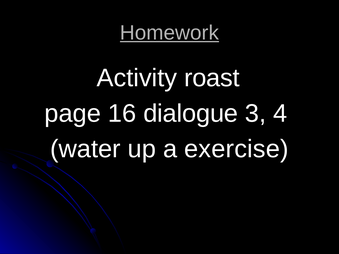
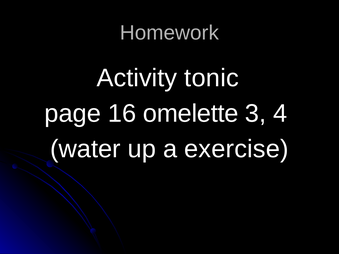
Homework underline: present -> none (169, 33)
roast: roast -> tonic (212, 78)
dialogue: dialogue -> omelette (191, 114)
